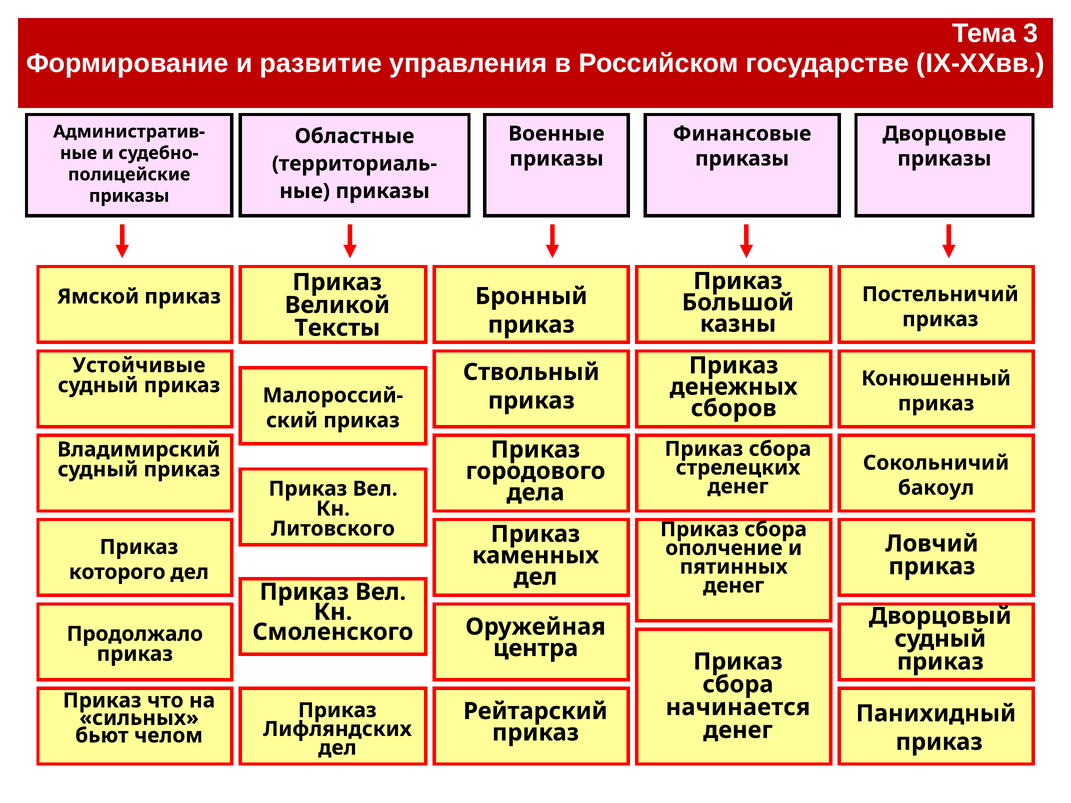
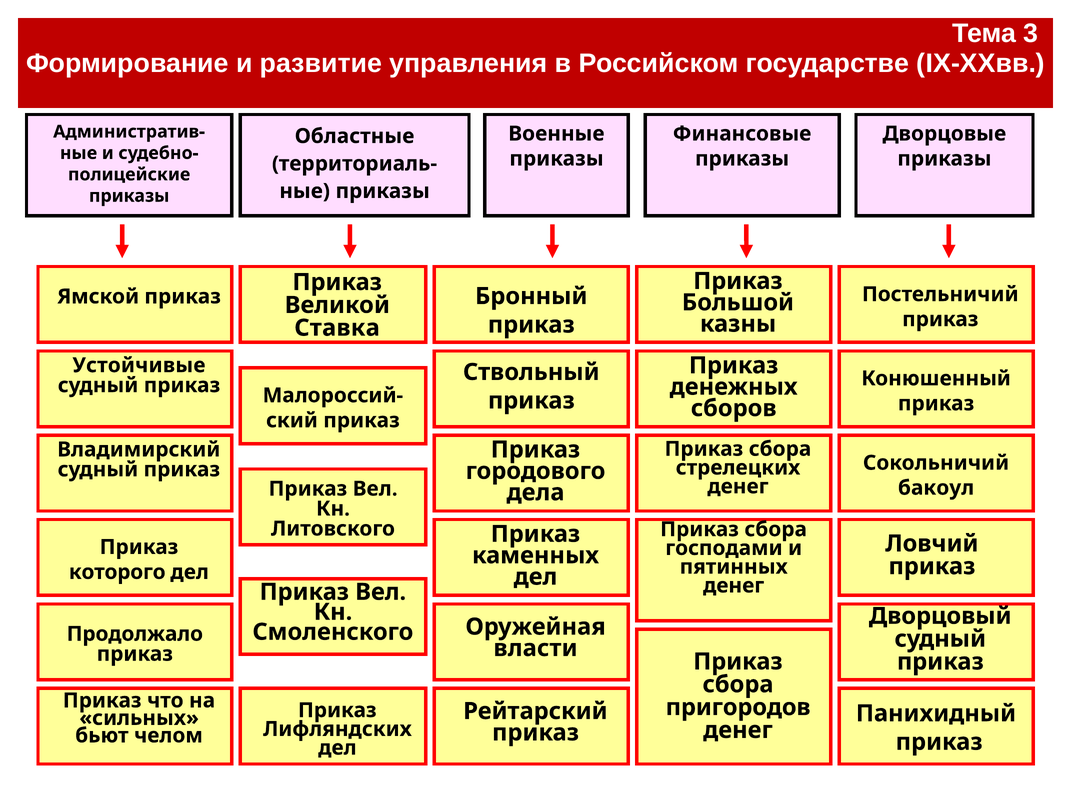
Тексты: Тексты -> Ставка (337, 328)
ополчение: ополчение -> господами (724, 548)
центра: центра -> власти (536, 648)
начинается: начинается -> пригородов (738, 707)
